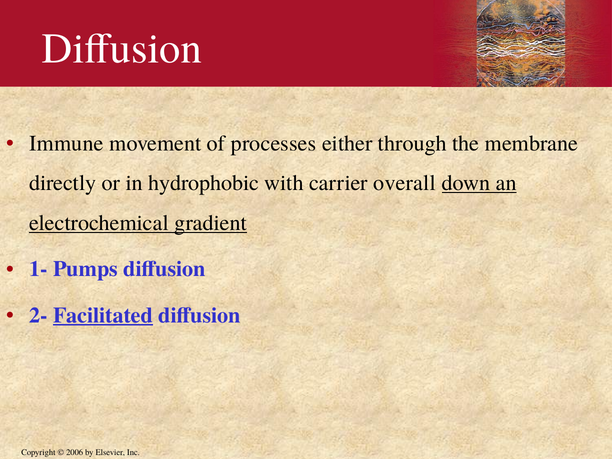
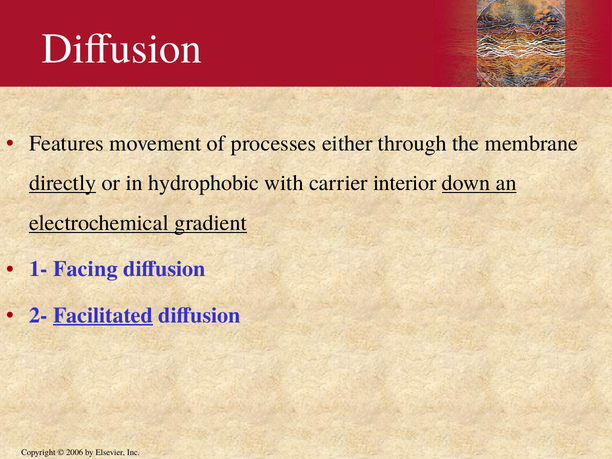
Immune: Immune -> Features (67, 143)
directly underline: none -> present (63, 183)
overall: overall -> interior (405, 183)
Pumps: Pumps -> Facing (85, 269)
